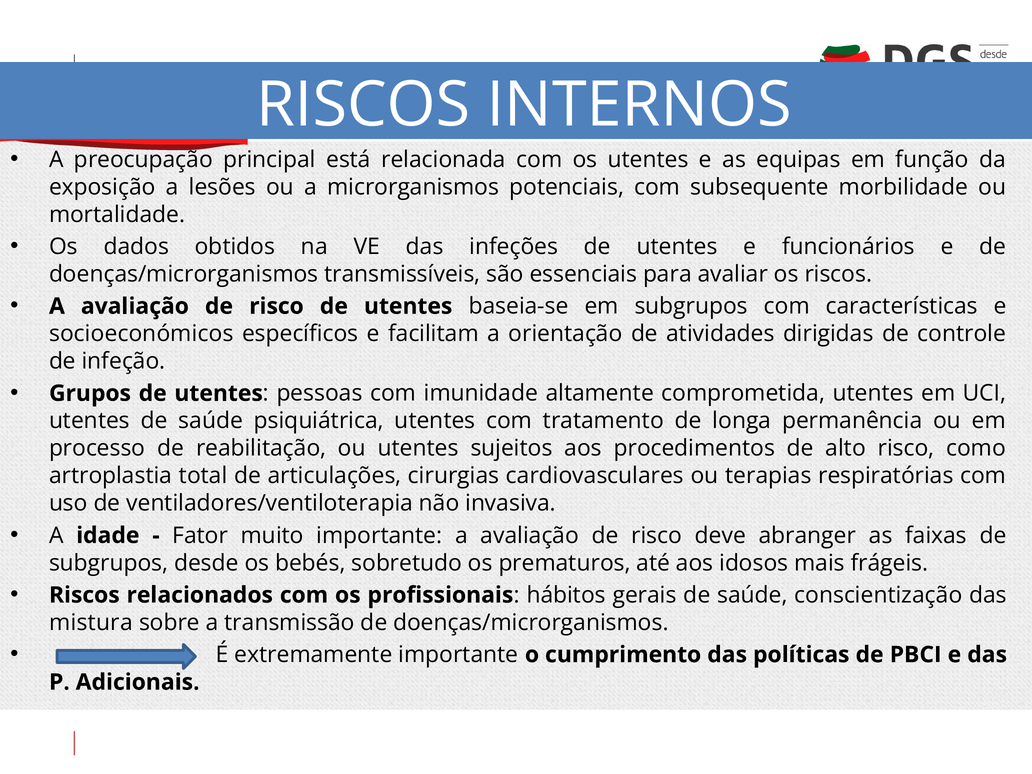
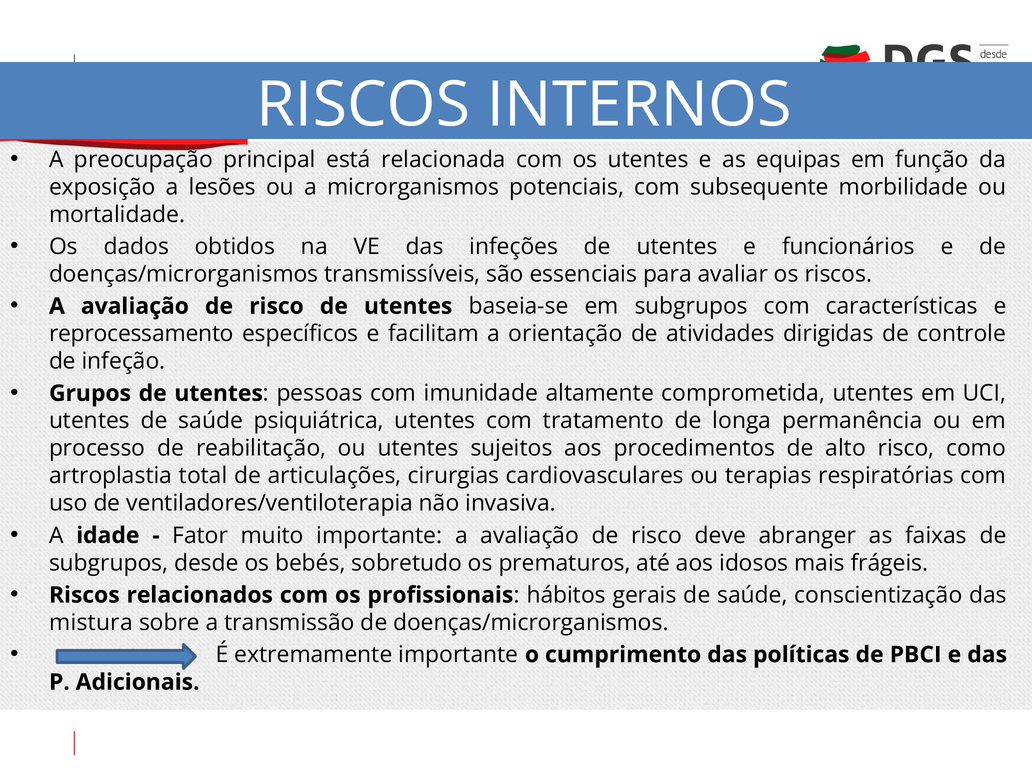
socioeconómicos: socioeconómicos -> reprocessamento (141, 334)
